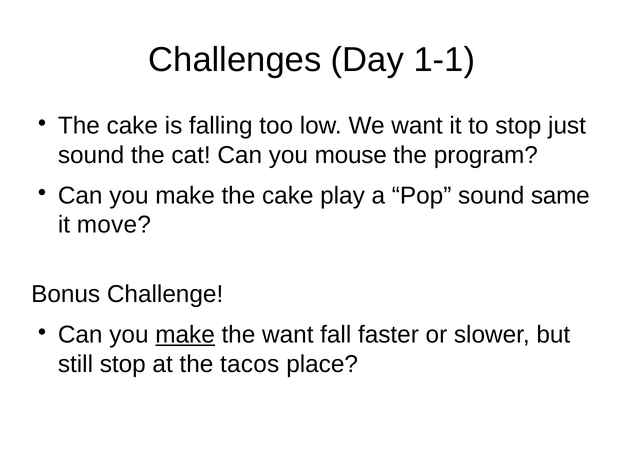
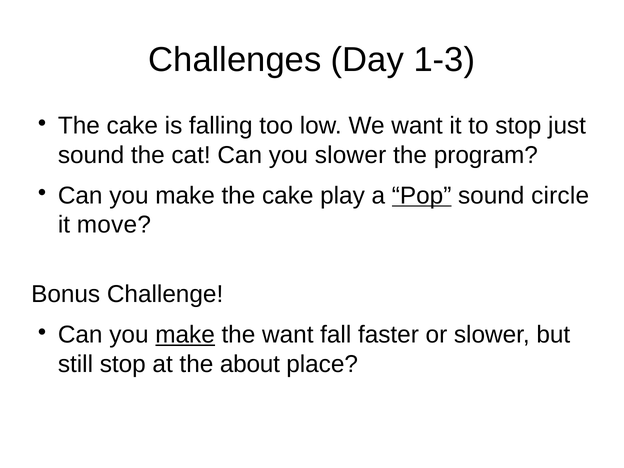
1-1: 1-1 -> 1-3 (444, 60)
you mouse: mouse -> slower (351, 155)
Pop underline: none -> present (422, 195)
same: same -> circle (560, 195)
tacos: tacos -> about (250, 364)
